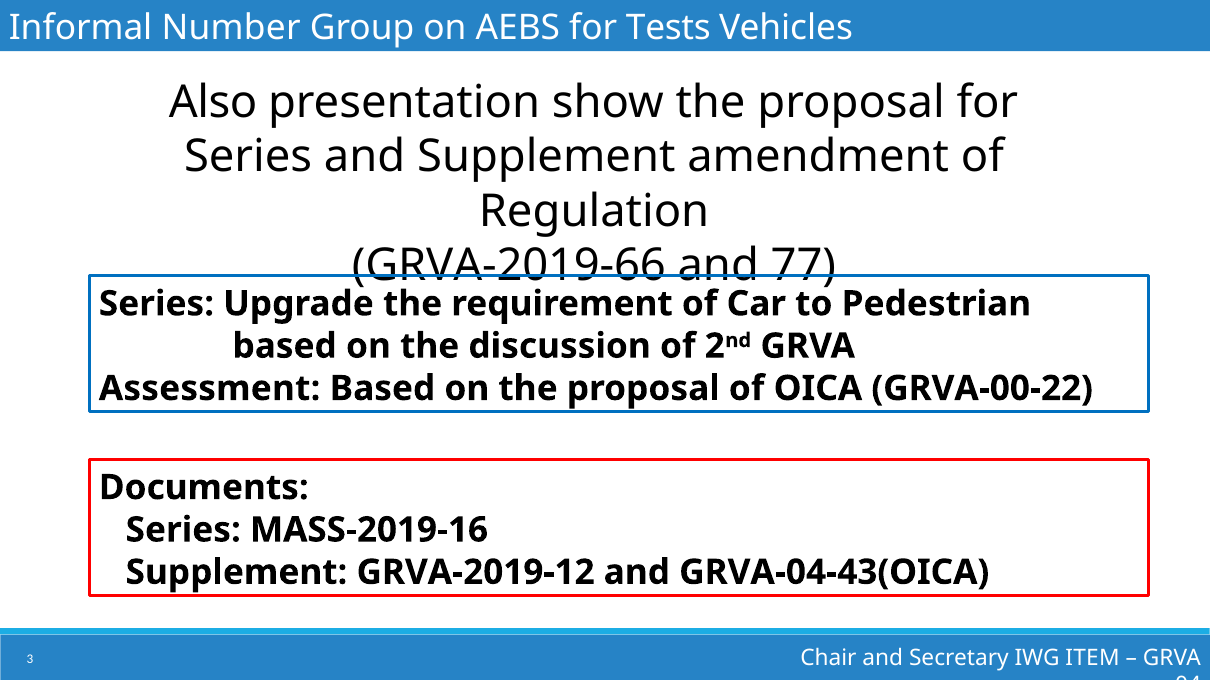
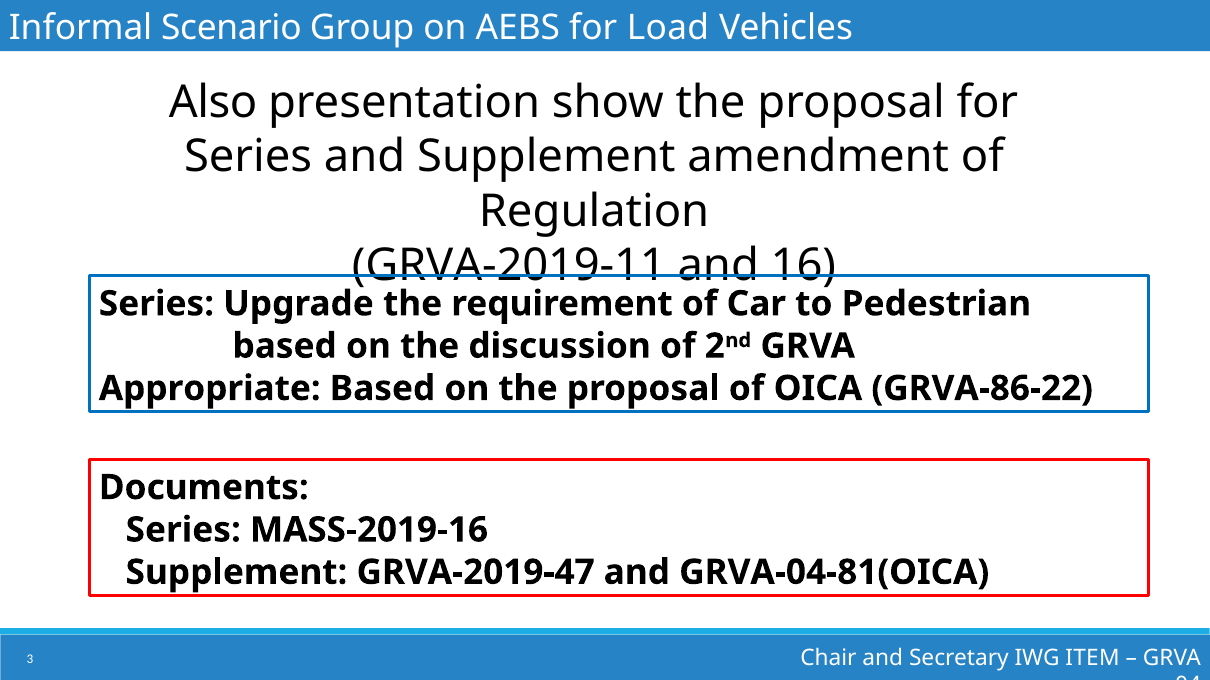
Number: Number -> Scenario (231, 28)
Tests: Tests -> Load (668, 28)
GRVA-2019-66: GRVA-2019-66 -> GRVA-2019-11 (509, 266)
77: 77 -> 16 (803, 266)
Assessment: Assessment -> Appropriate (210, 389)
GRVA-00-22: GRVA-00-22 -> GRVA-86-22 (982, 389)
GRVA-2019-12: GRVA-2019-12 -> GRVA-2019-47 (476, 573)
GRVA-04-43(OICA: GRVA-04-43(OICA -> GRVA-04-81(OICA (834, 573)
